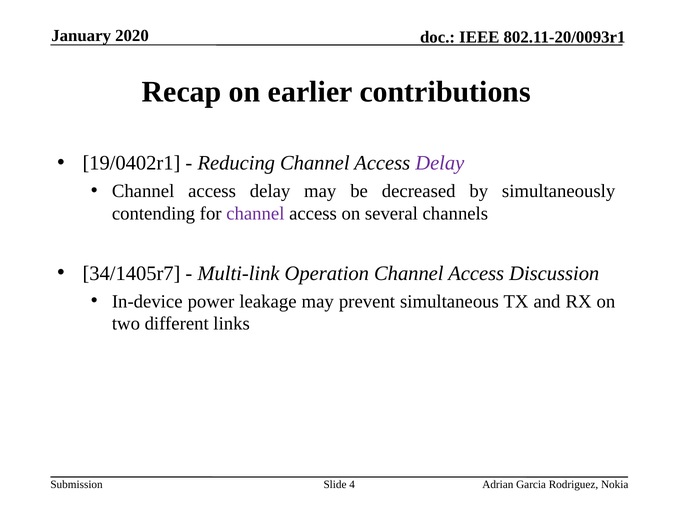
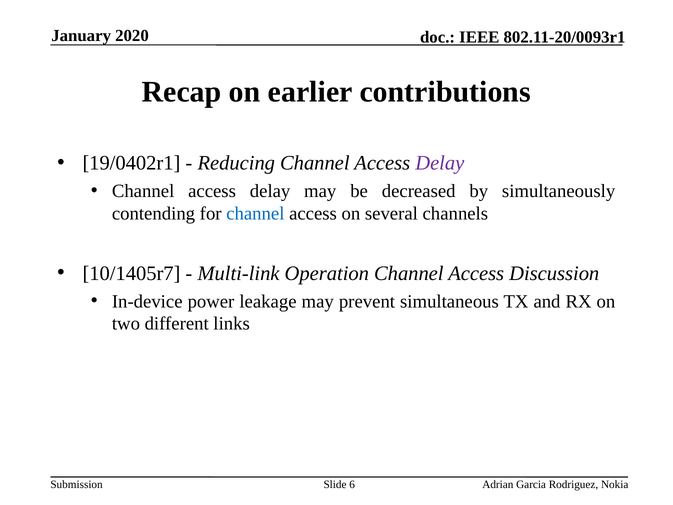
channel colour: purple -> blue (255, 214)
34/1405r7: 34/1405r7 -> 10/1405r7 (131, 273)
4: 4 -> 6 (352, 484)
